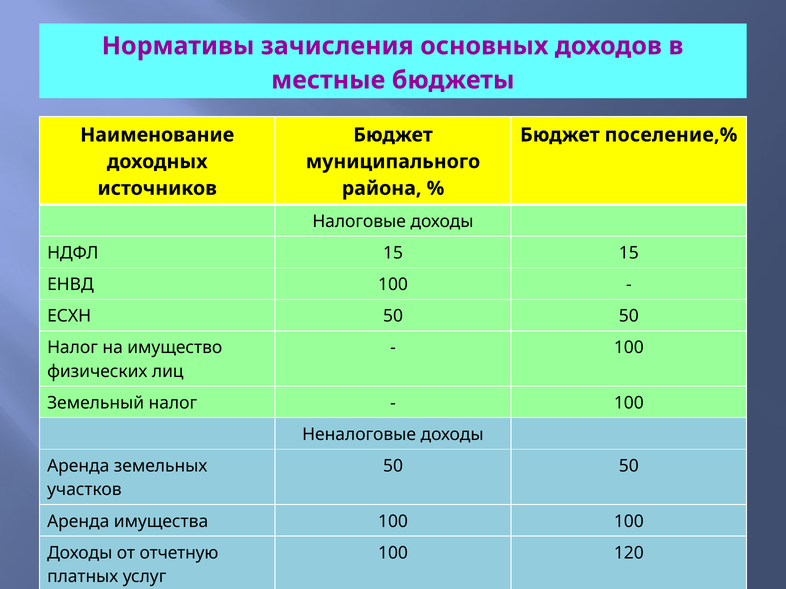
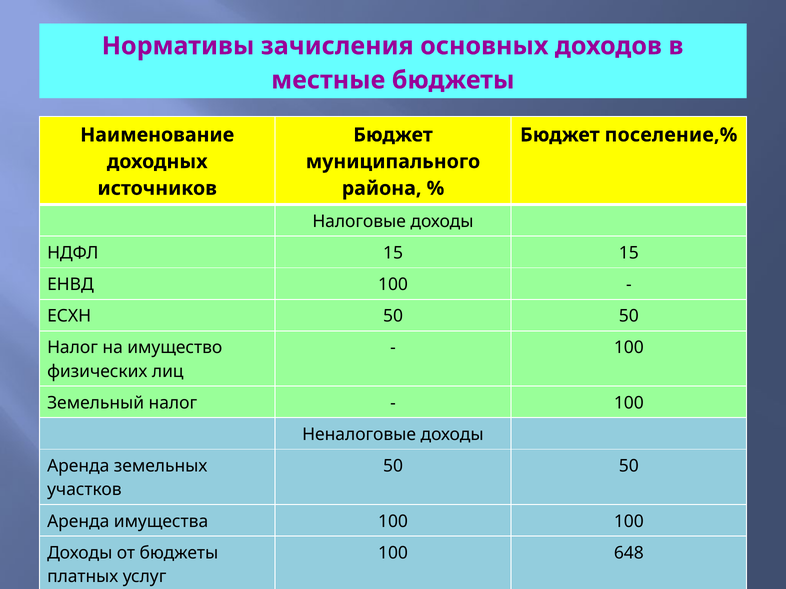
от отчетную: отчетную -> бюджеты (179, 553)
120: 120 -> 648 (629, 553)
